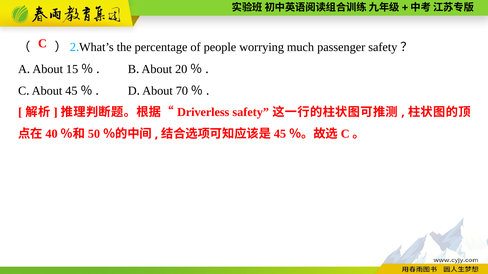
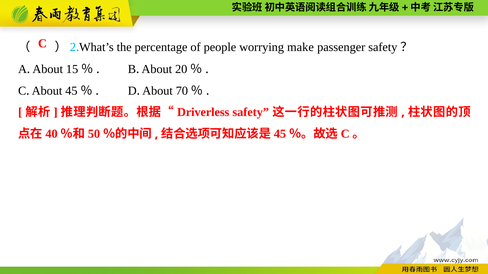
much: much -> make (300, 47)
